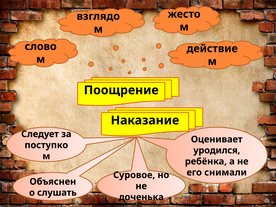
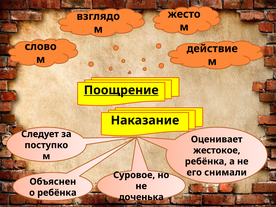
Поощрение underline: none -> present (121, 90)
уродился: уродился -> жестокое (217, 150)
слушать: слушать -> ребёнка (57, 193)
